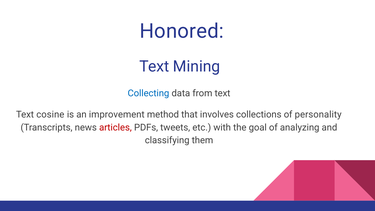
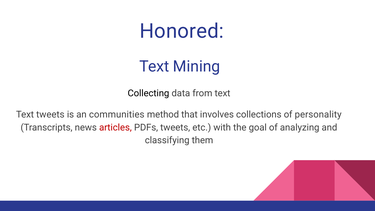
Collecting colour: blue -> black (148, 93)
Text cosine: cosine -> tweets (50, 114)
improvement: improvement -> communities (117, 114)
